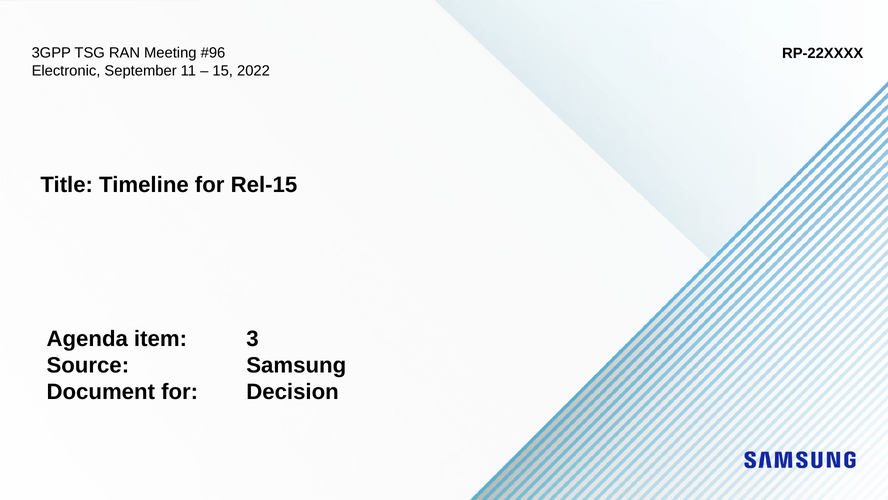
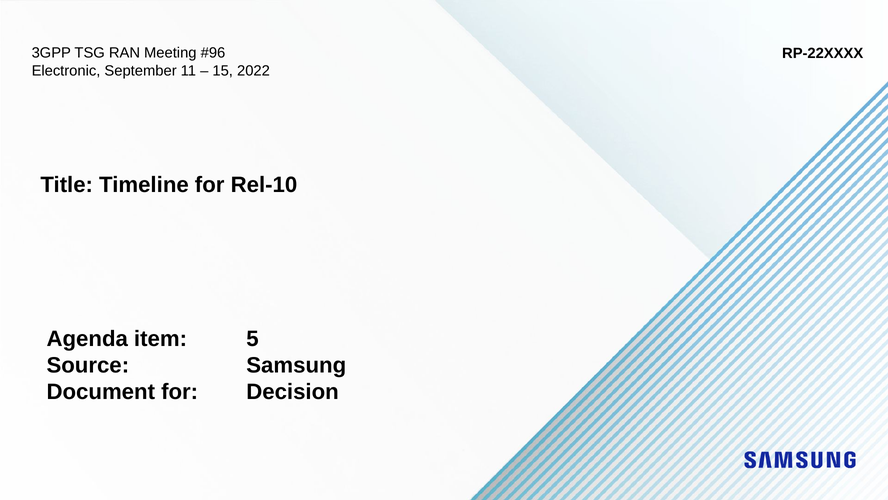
Rel-15: Rel-15 -> Rel-10 (264, 185)
3: 3 -> 5 (253, 338)
